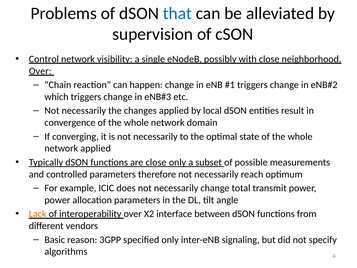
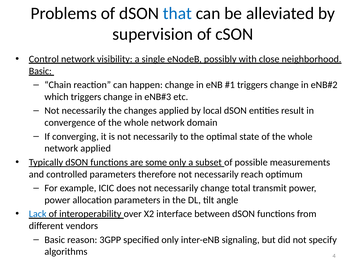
Over: Over -> Basic (40, 71)
are close: close -> some (156, 162)
Lack colour: orange -> blue (38, 214)
